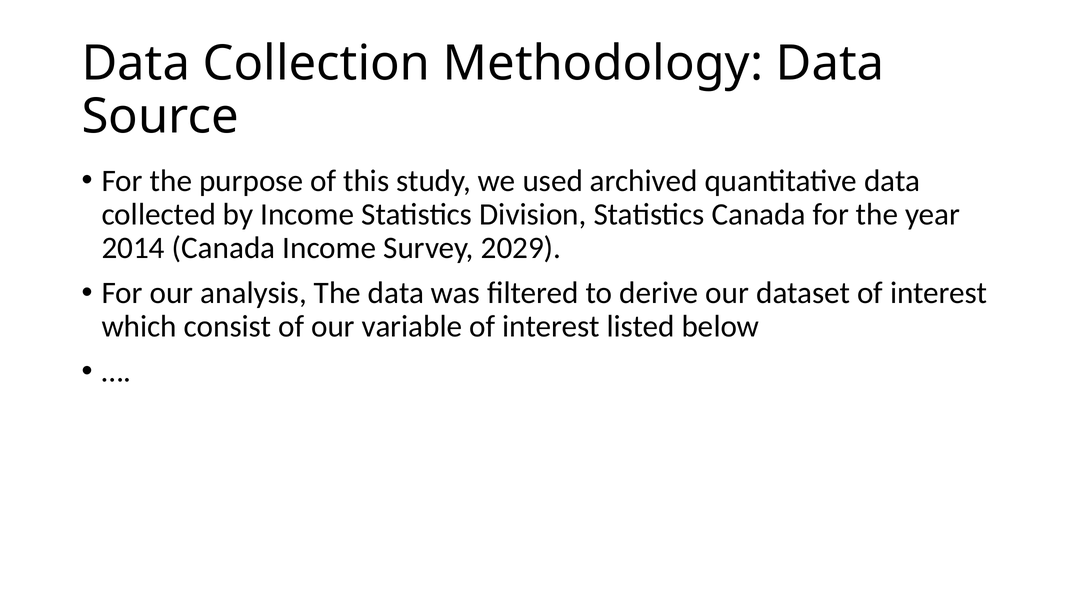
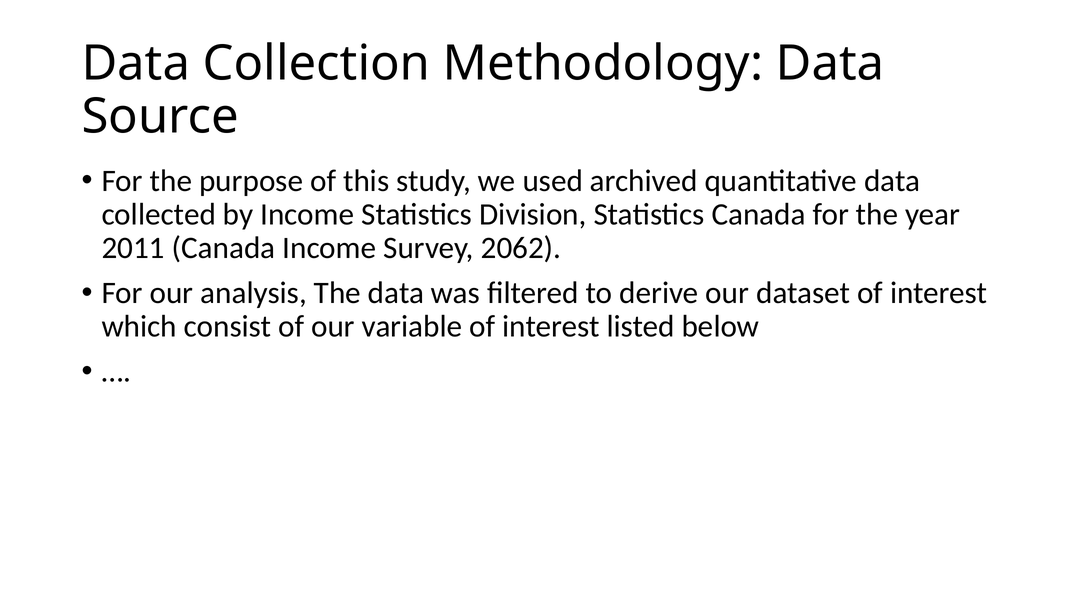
2014: 2014 -> 2011 (133, 248)
2029: 2029 -> 2062 (521, 248)
